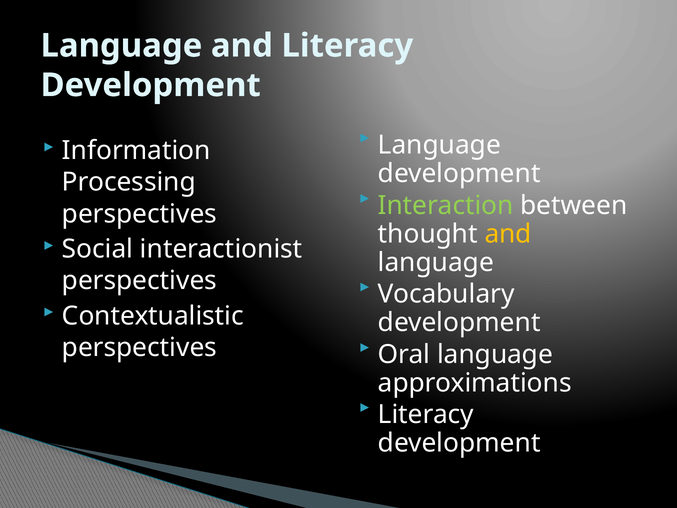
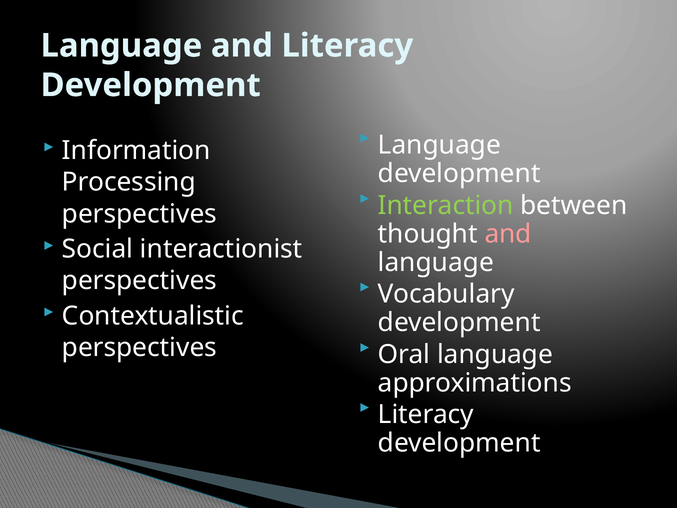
and colour: yellow -> pink (508, 234)
